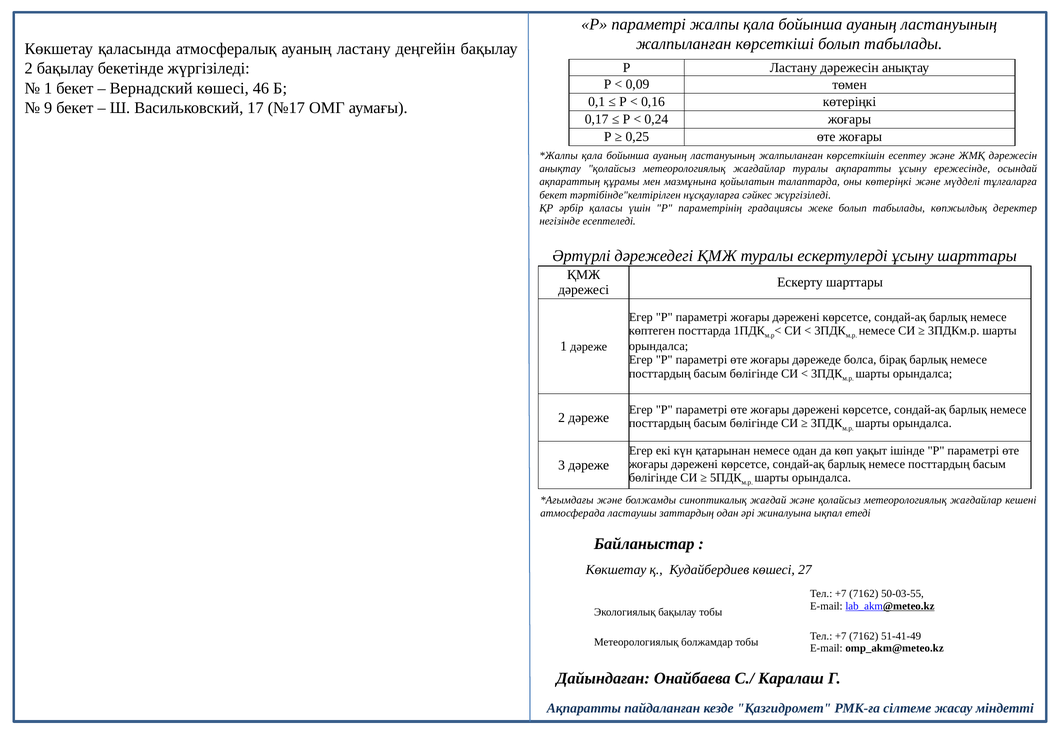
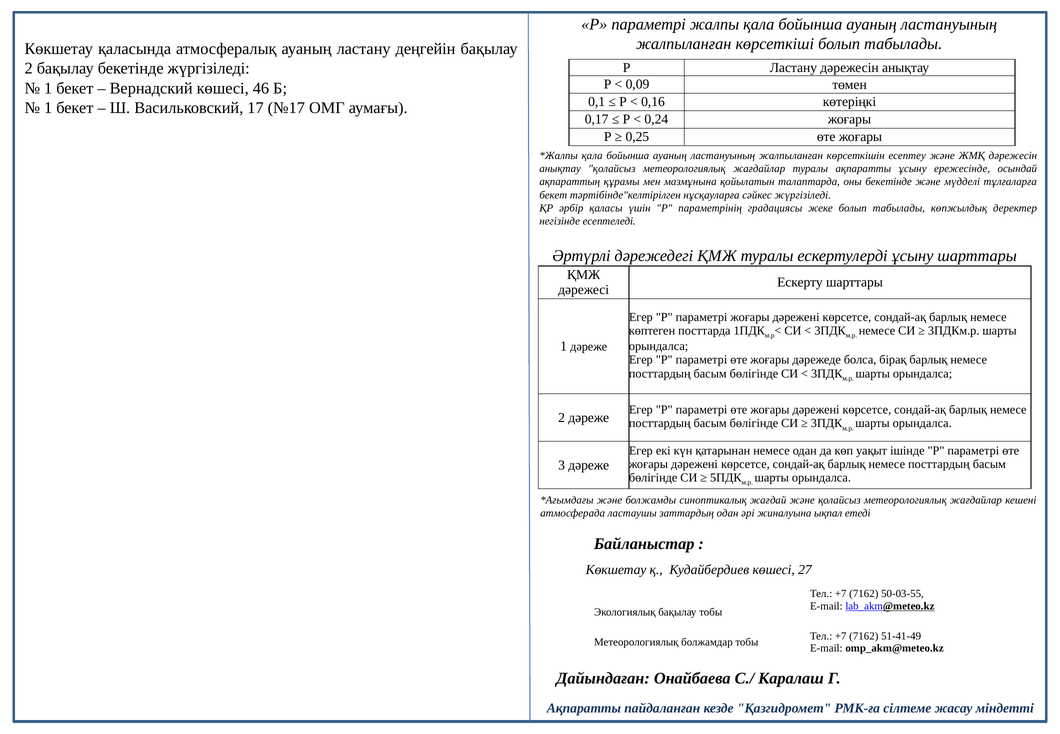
9: 9 -> 1 (48, 108)
оны көтеріңкі: көтеріңкі -> бекетінде (889, 182)
